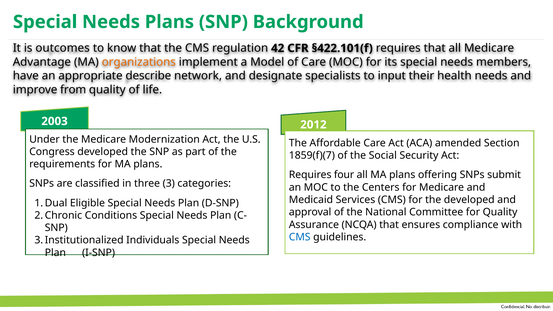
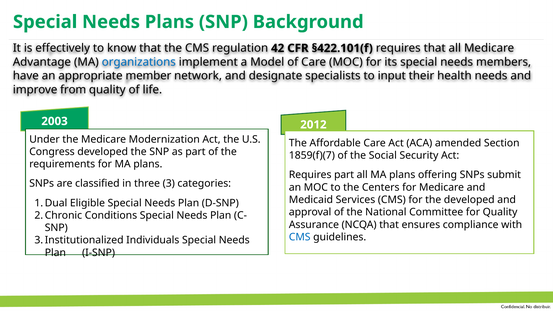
outcomes: outcomes -> effectively (63, 48)
organizations colour: orange -> blue (139, 62)
describe: describe -> member (148, 76)
Requires four: four -> part (344, 175)
